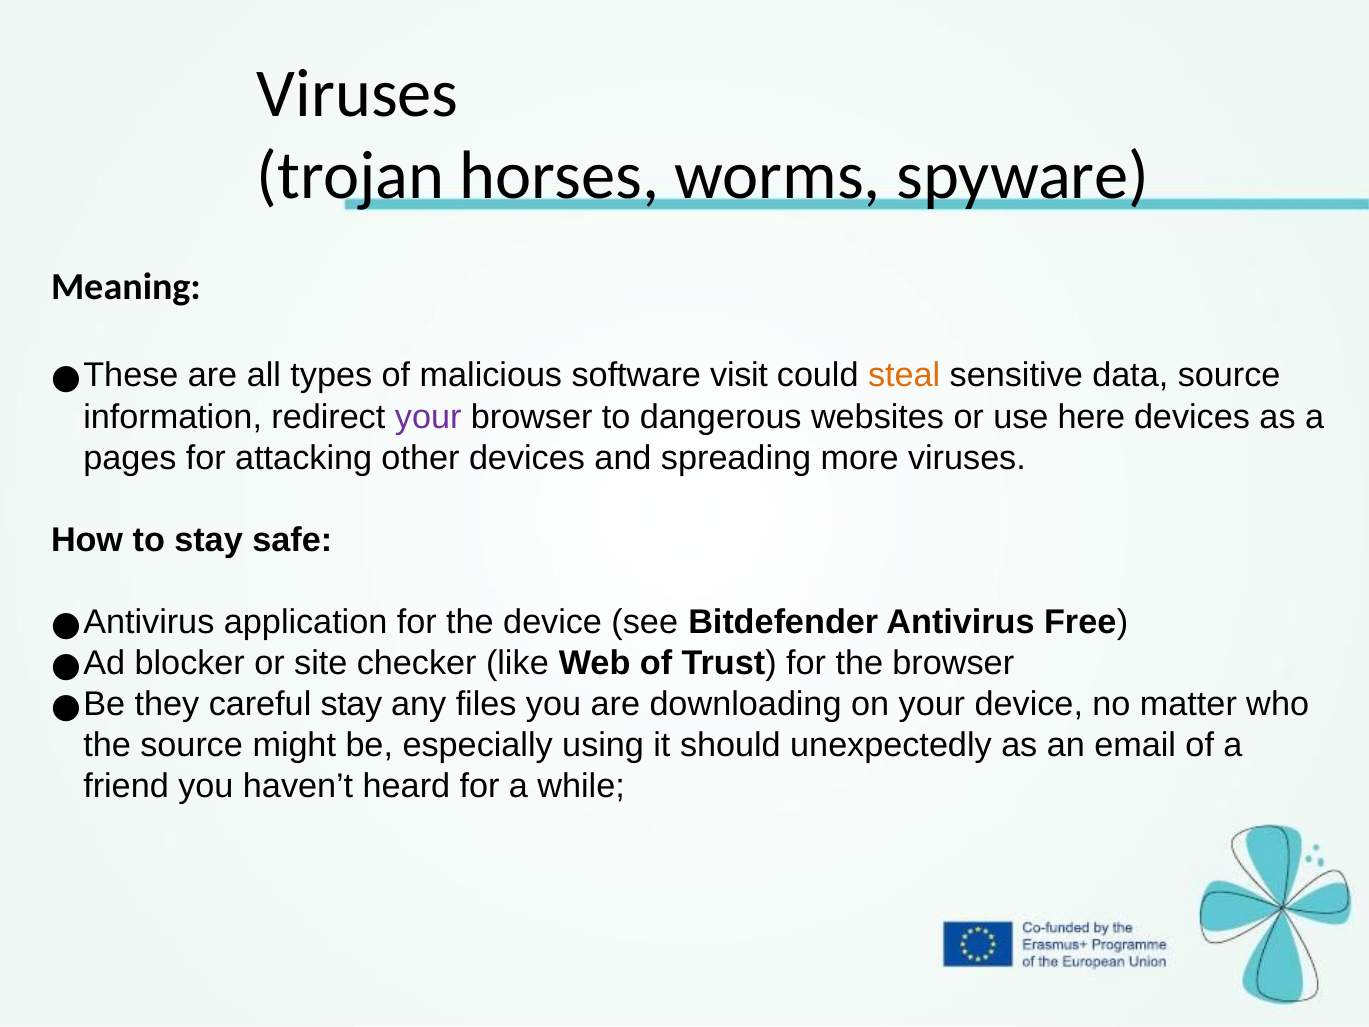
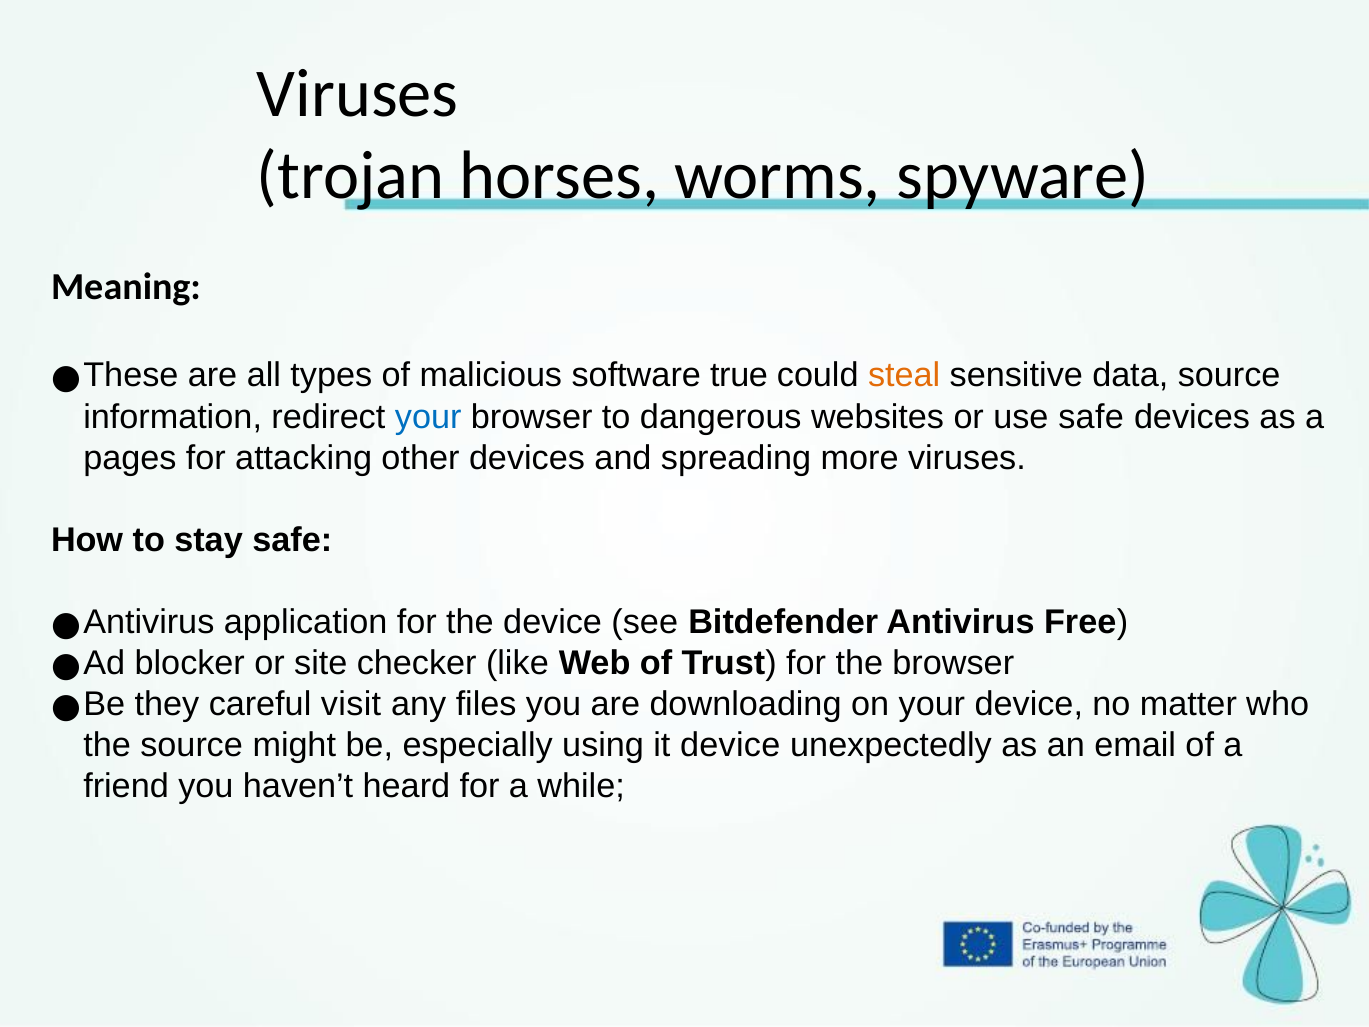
visit: visit -> true (739, 376)
your colour: purple -> blue (428, 417)
use here: here -> safe (1091, 417)
careful stay: stay -> visit (351, 704)
it should: should -> device (730, 745)
